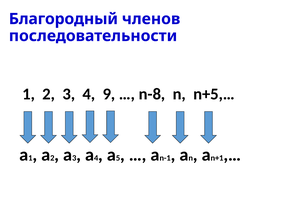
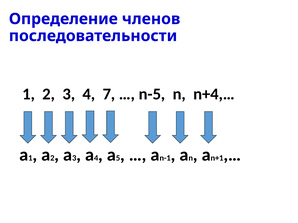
Благородный: Благородный -> Определение (63, 19)
9: 9 -> 7 (109, 94)
n-8: n-8 -> n-5 (152, 94)
n+5,…: n+5,… -> n+4,… (214, 94)
